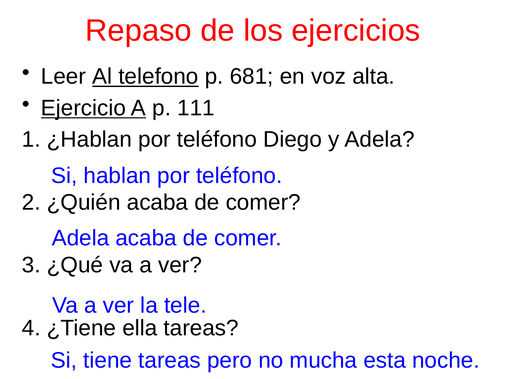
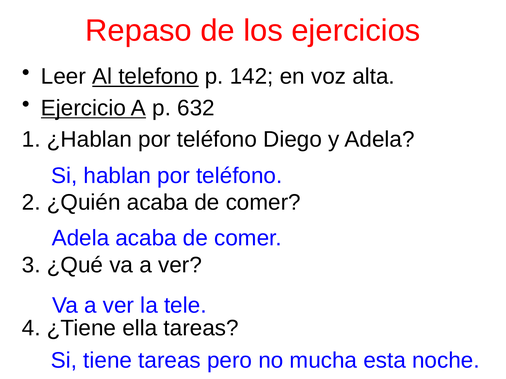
681: 681 -> 142 (252, 77)
111: 111 -> 632 (196, 108)
